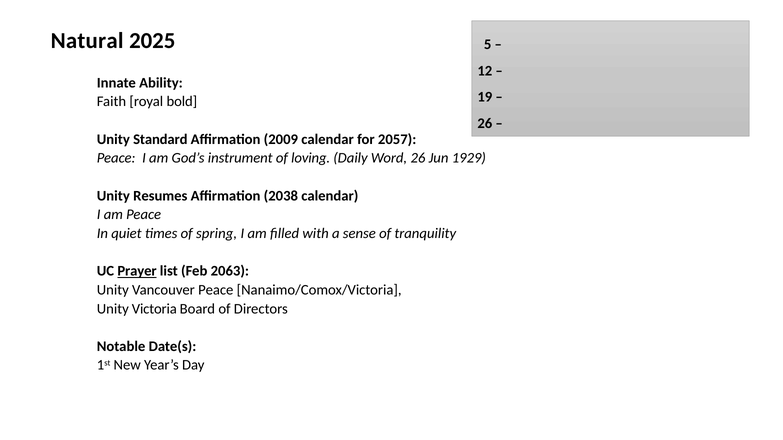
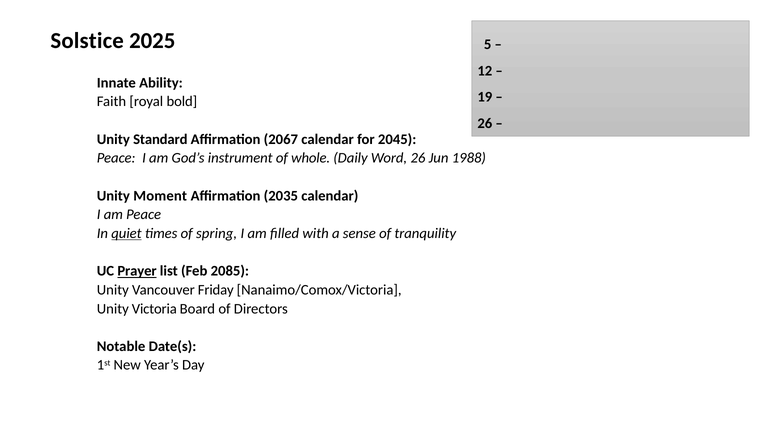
Natural: Natural -> Solstice (87, 41)
2009: 2009 -> 2067 (281, 139)
2057: 2057 -> 2045 (397, 139)
loving: loving -> whole (311, 158)
1929: 1929 -> 1988 (469, 158)
Resumes: Resumes -> Moment (160, 196)
2038: 2038 -> 2035 (281, 196)
quiet underline: none -> present (126, 234)
2063: 2063 -> 2085 (230, 271)
Vancouver Peace: Peace -> Friday (216, 290)
